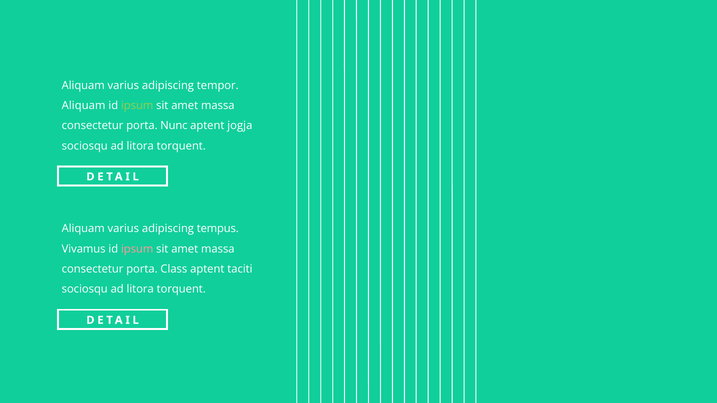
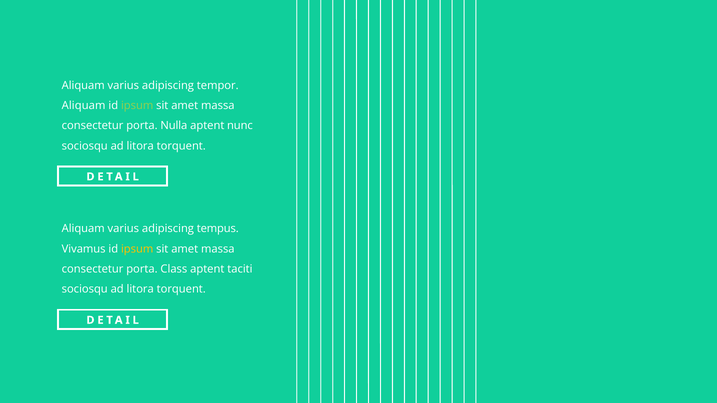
Nunc: Nunc -> Nulla (174, 126)
jogja: jogja -> nunc (240, 126)
ipsum colour: pink -> yellow (137, 249)
